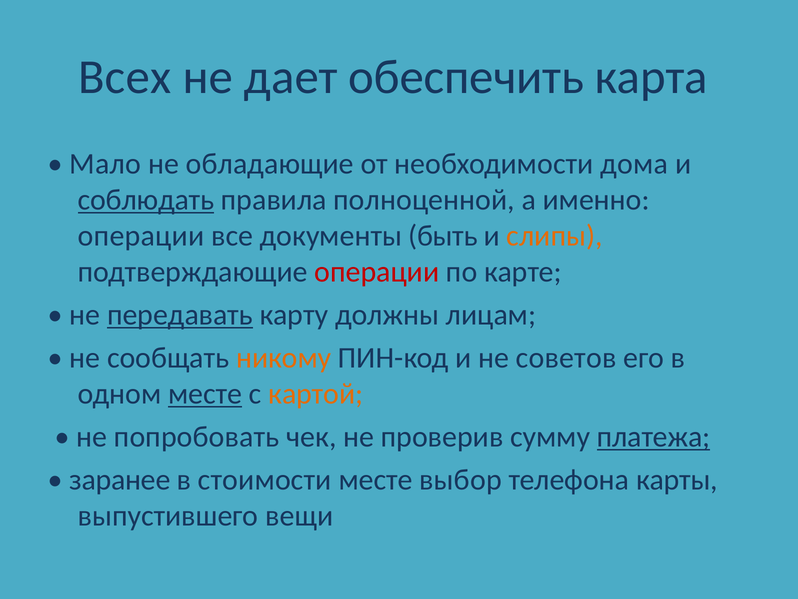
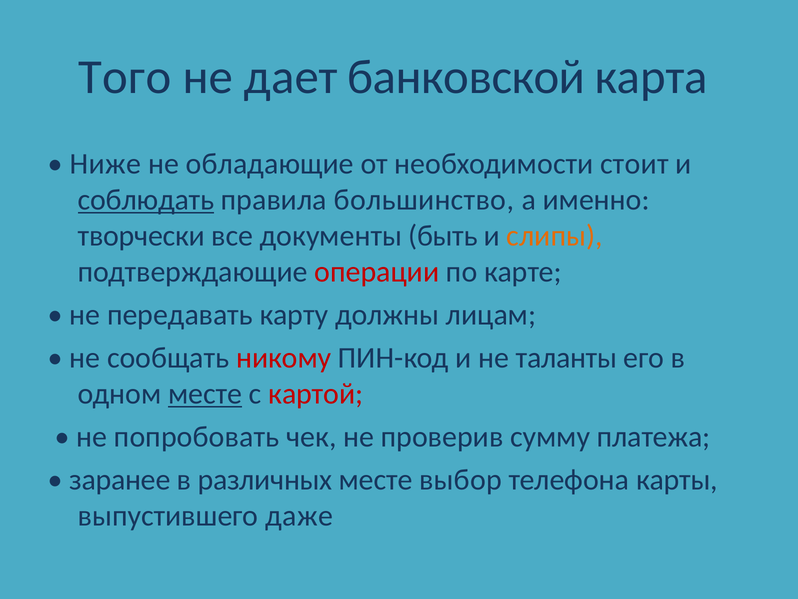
Всех: Всех -> Того (125, 77)
обеспечить: обеспечить -> банковской (466, 77)
Мало: Мало -> Ниже (105, 164)
дома: дома -> стоит (634, 164)
полноценной: полноценной -> большинство (424, 200)
операции: операции -> творчески (141, 236)
передавать underline: present -> none (180, 315)
никому colour: orange -> red (284, 358)
советов: советов -> таланты (566, 358)
картой colour: orange -> red (316, 394)
платежа underline: present -> none (654, 437)
стоимости: стоимости -> различных (265, 480)
вещи: вещи -> даже (299, 516)
